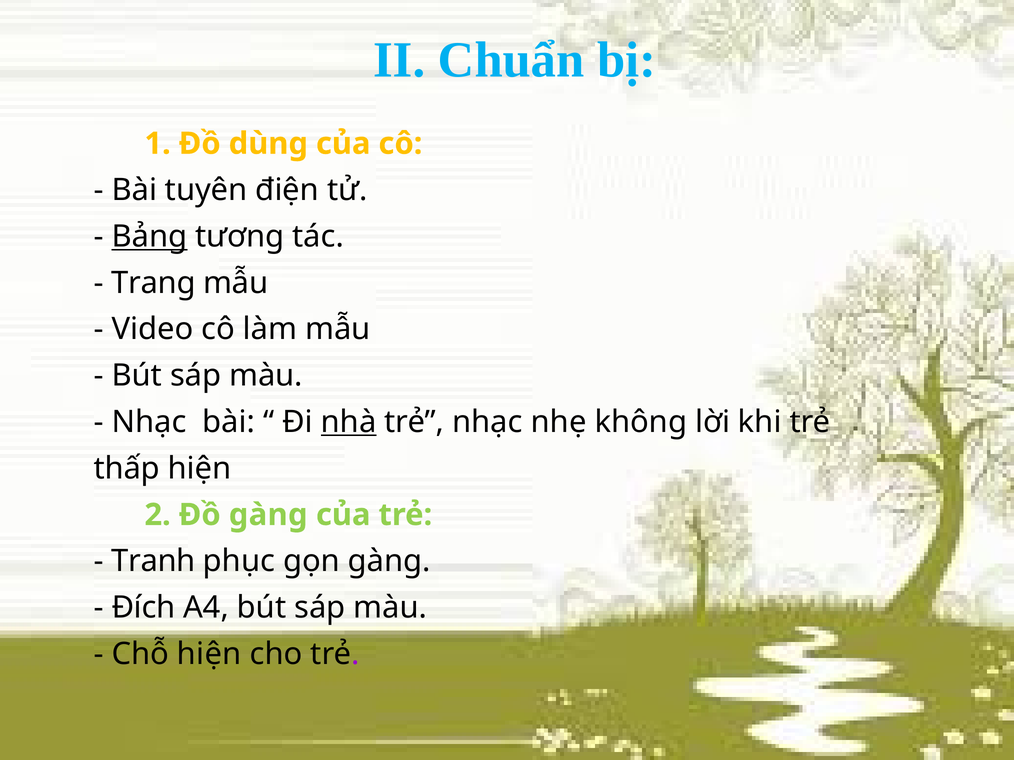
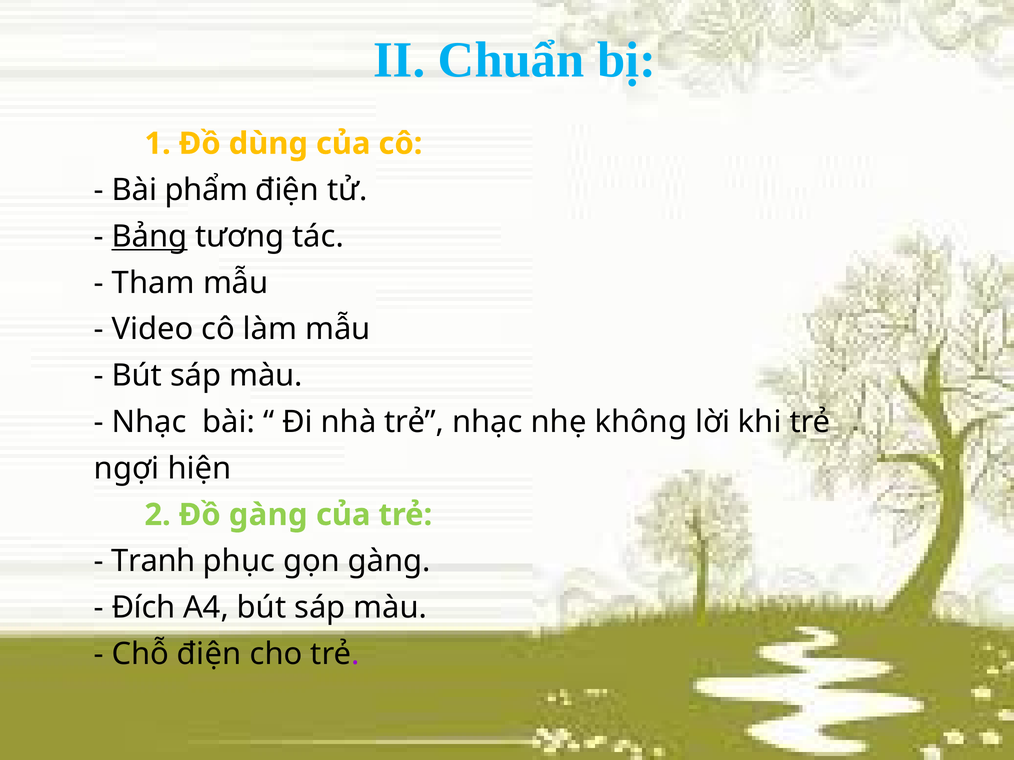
tuyên: tuyên -> phẩm (206, 190)
Trang: Trang -> Tham (153, 283)
nhà underline: present -> none (349, 422)
thấp: thấp -> ngợi (127, 469)
Chỗ hiện: hiện -> điện (209, 654)
